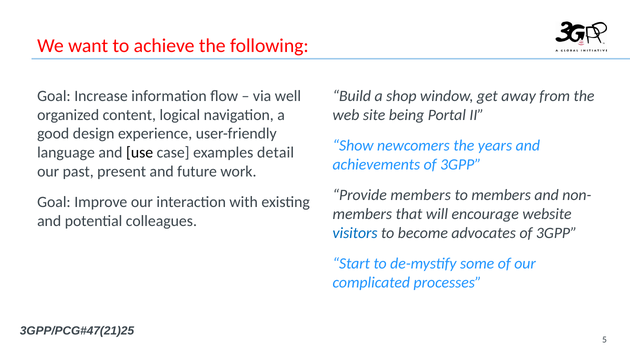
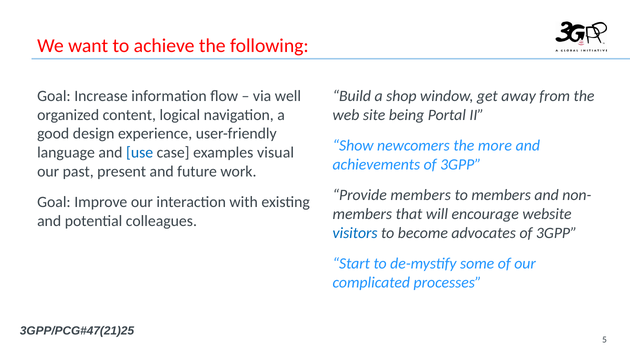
years: years -> more (495, 146)
use colour: black -> blue (140, 153)
detail: detail -> visual (276, 153)
